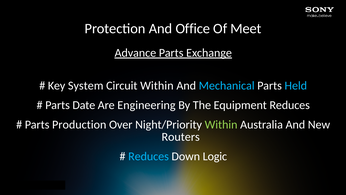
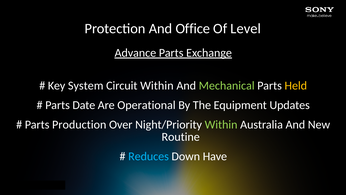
Meet: Meet -> Level (246, 28)
Mechanical colour: light blue -> light green (227, 86)
Held colour: light blue -> yellow (296, 86)
Engineering: Engineering -> Operational (146, 105)
Equipment Reduces: Reduces -> Updates (290, 105)
Routers: Routers -> Routine (181, 137)
Logic: Logic -> Have (215, 156)
